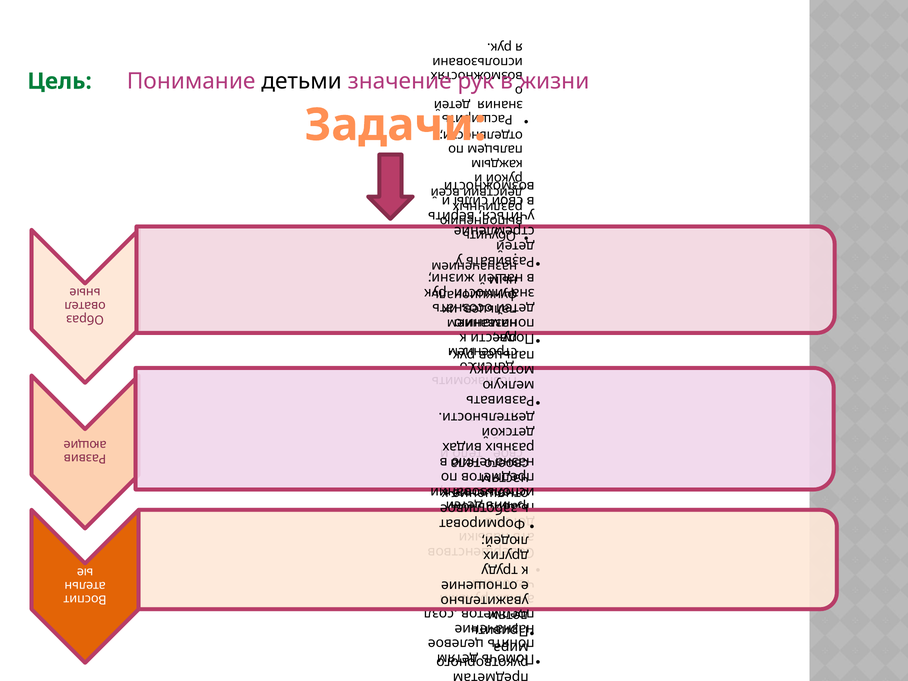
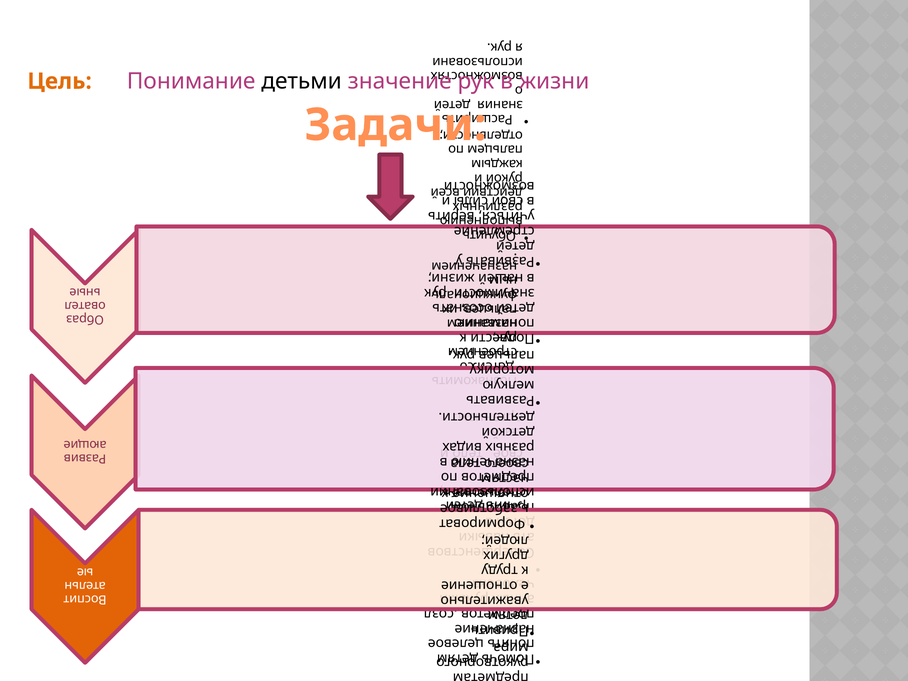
Цель colour: green -> orange (60, 81)
